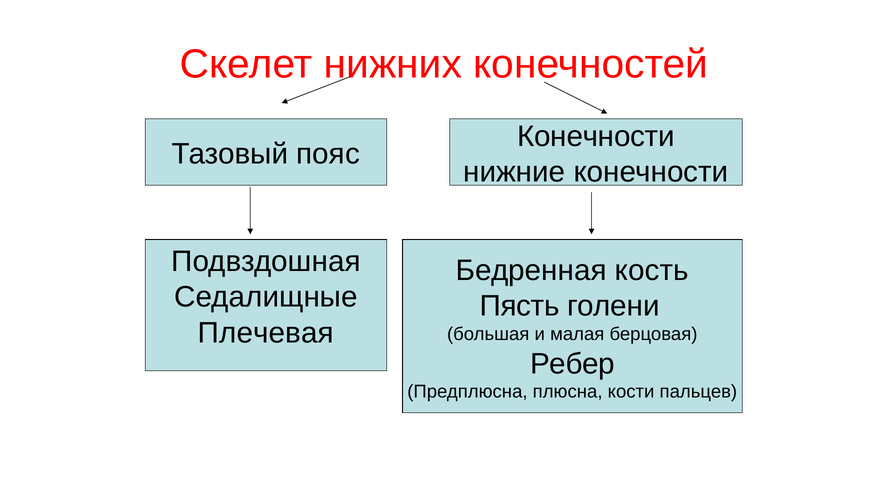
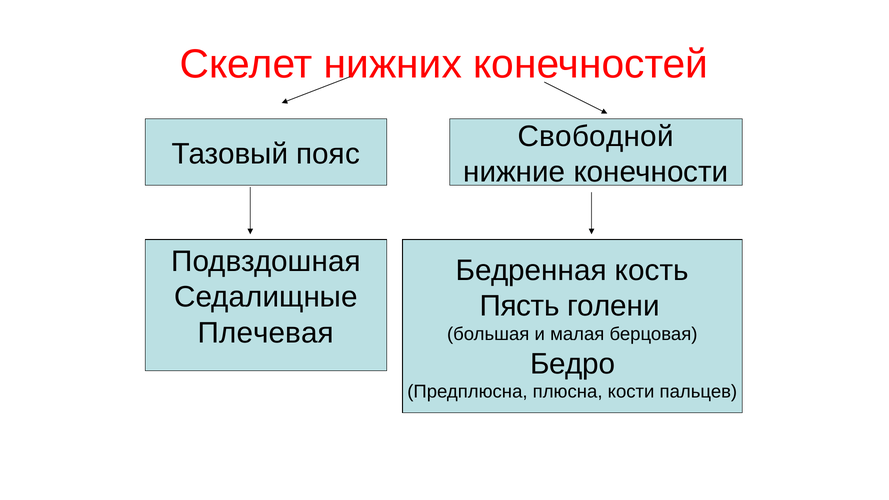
Конечности: Конечности -> Свободной (596, 136)
Ребер: Ребер -> Бедро (573, 364)
